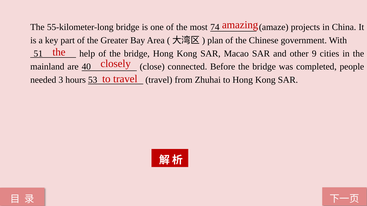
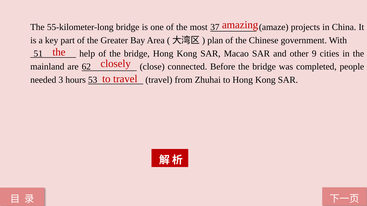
74: 74 -> 37 (215, 27)
40: 40 -> 62 (86, 67)
